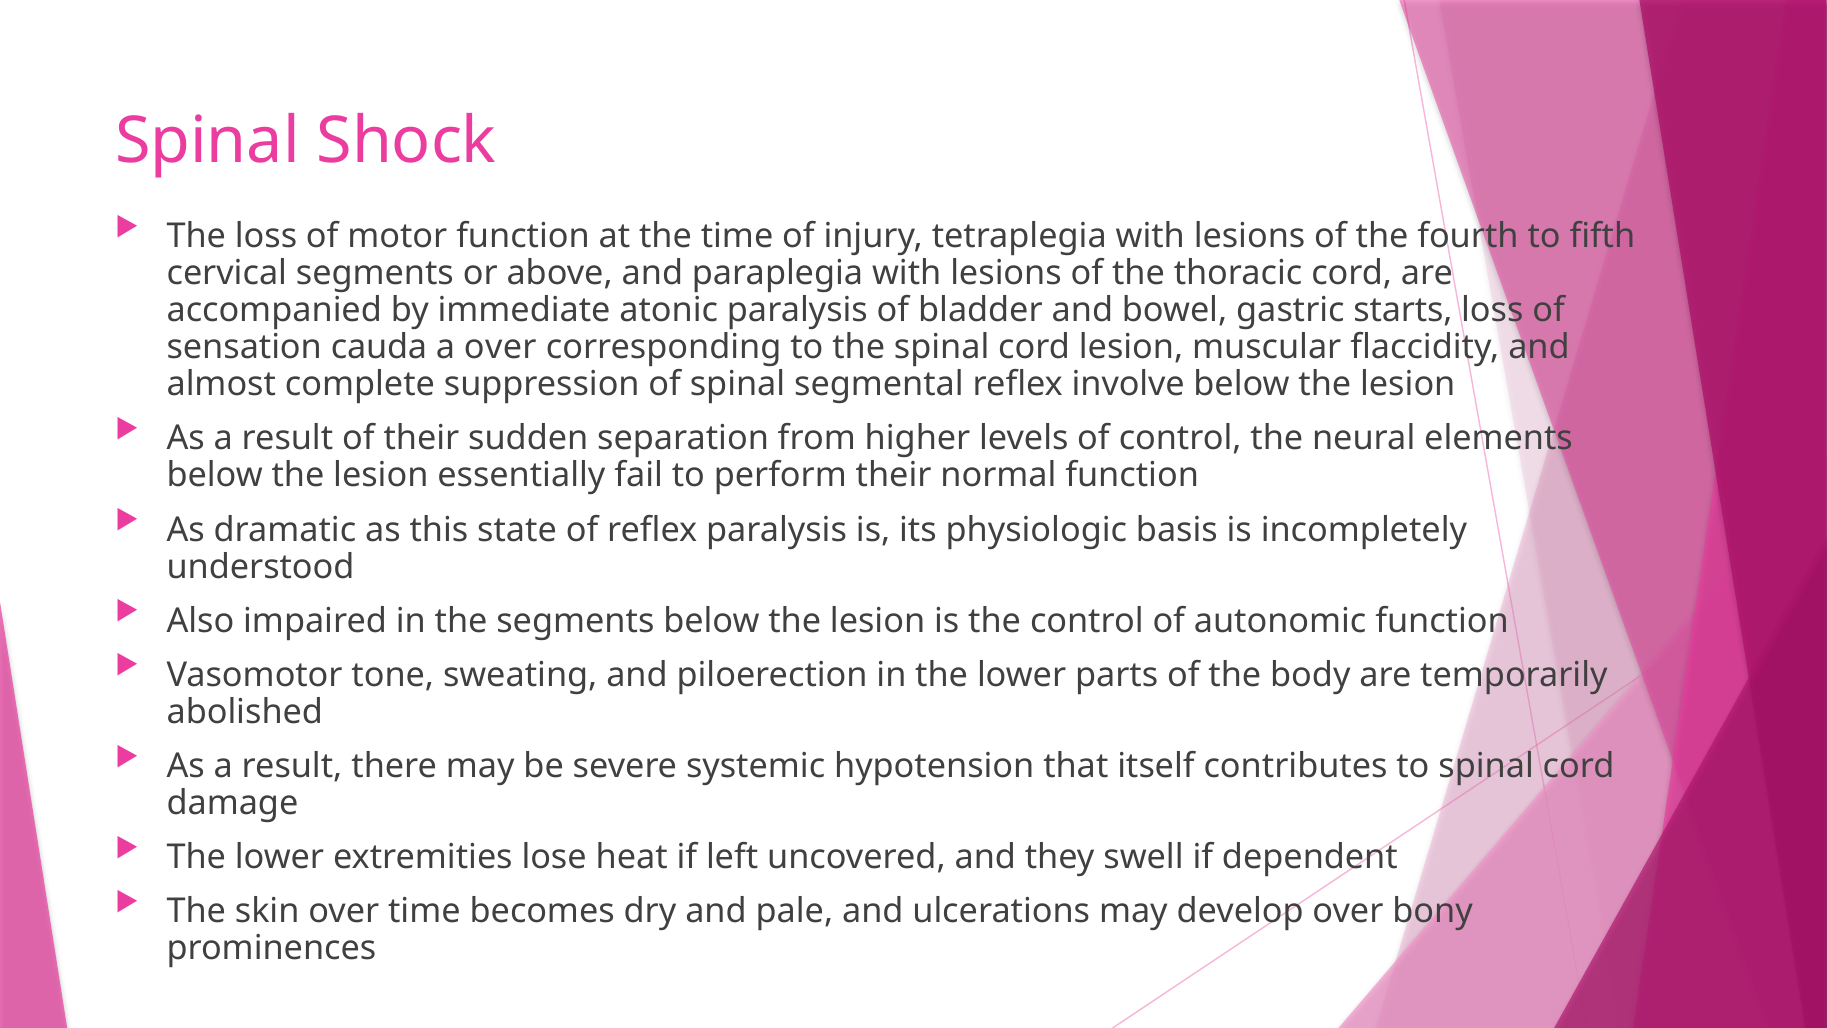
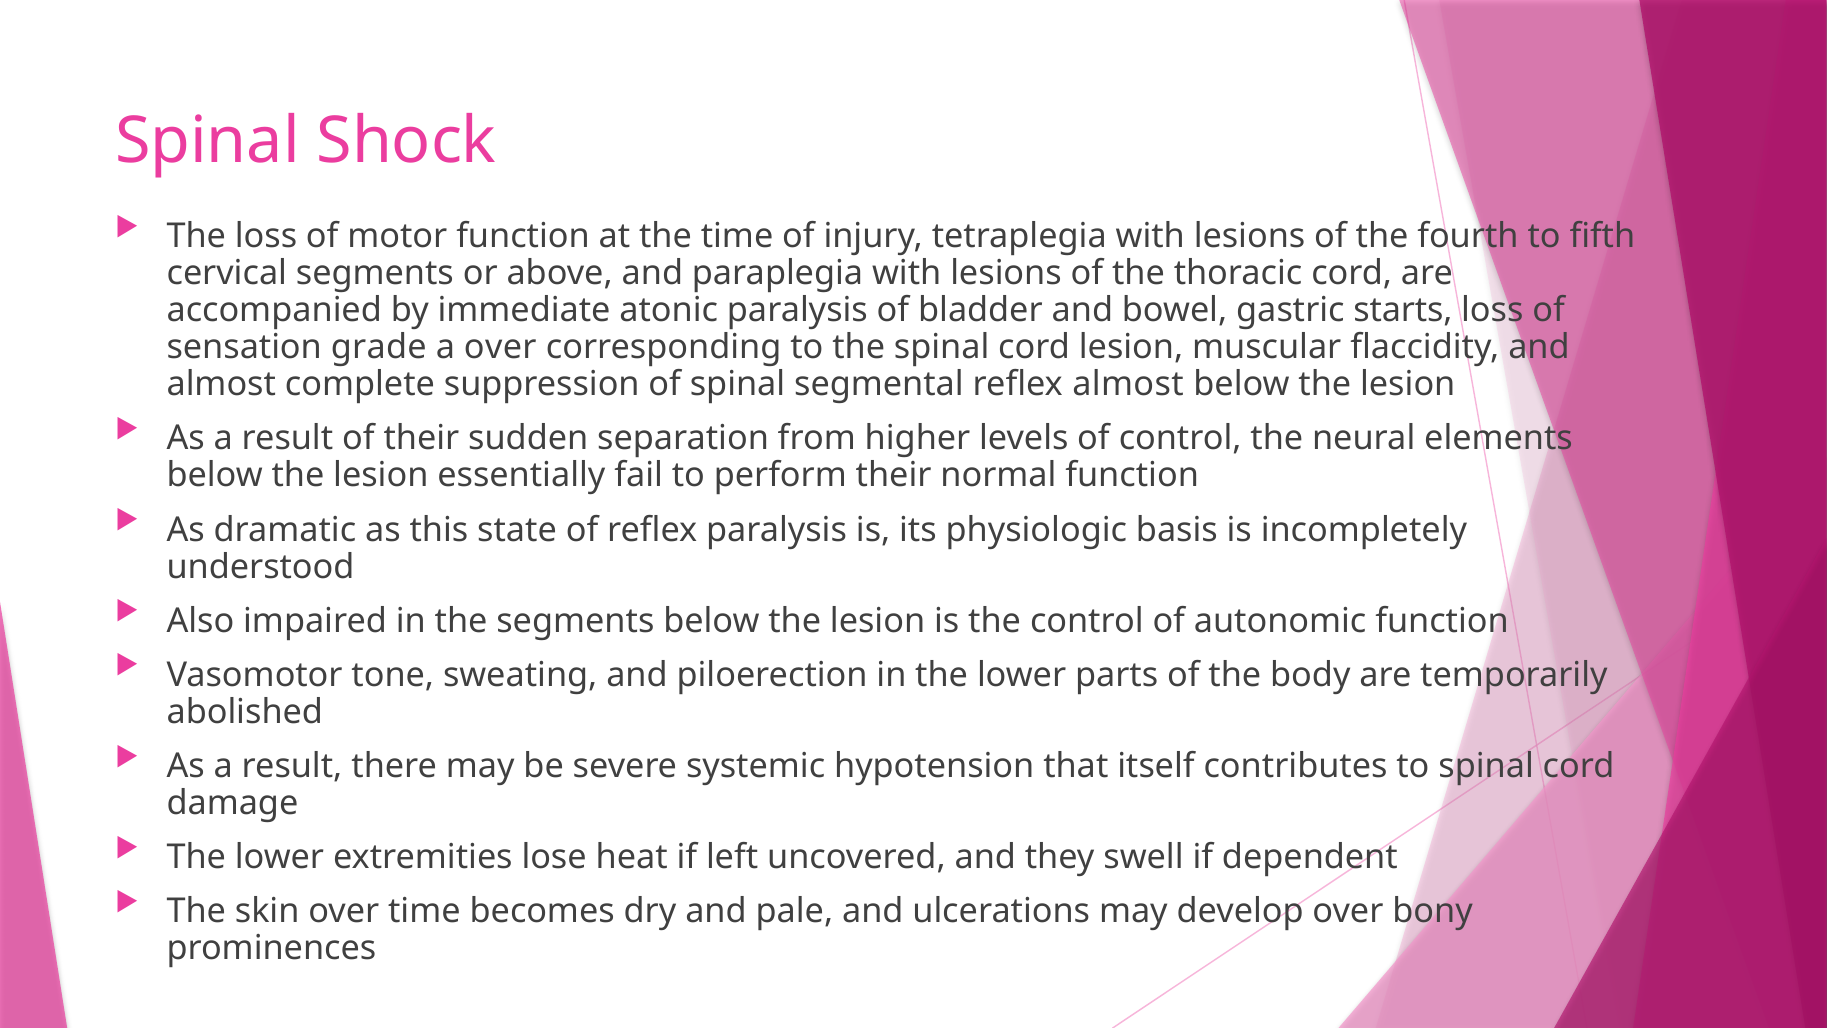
cauda: cauda -> grade (379, 347)
reflex involve: involve -> almost (1128, 384)
